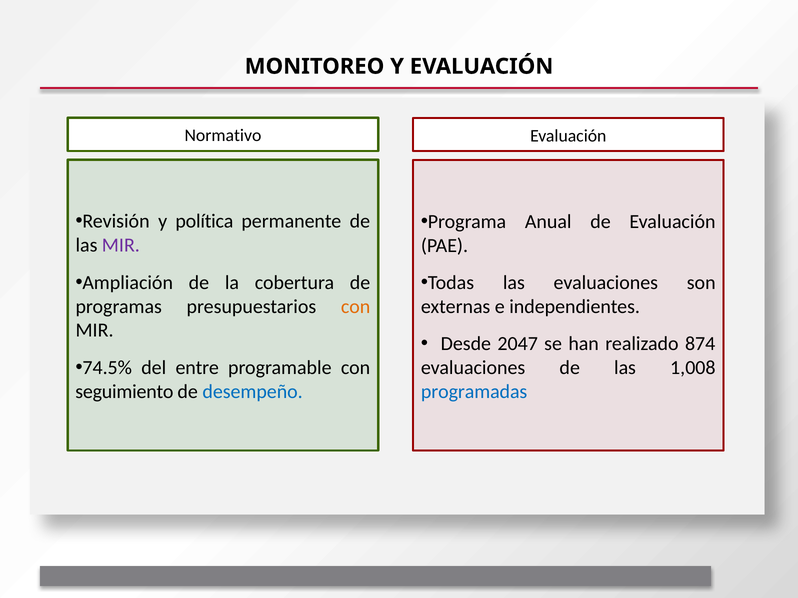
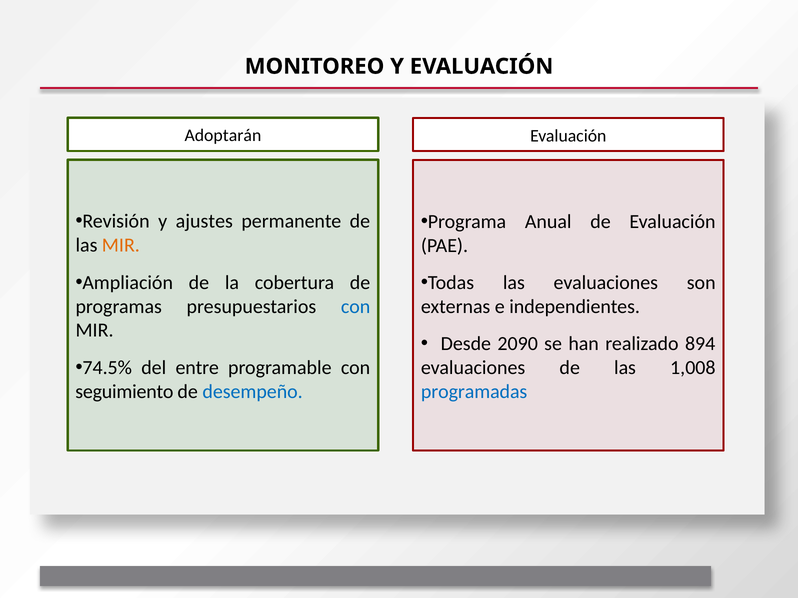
Normativo: Normativo -> Adoptarán (223, 136)
política: política -> ajustes (204, 222)
MIR colour: purple -> orange (121, 246)
con colour: orange -> blue (356, 307)
2047: 2047 -> 2090 (518, 344)
874: 874 -> 894 (700, 344)
